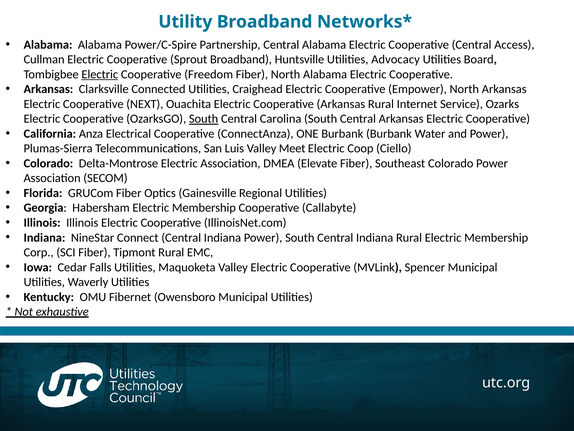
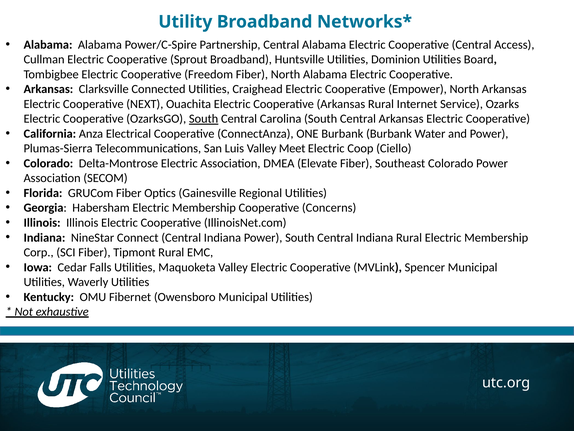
Advocacy: Advocacy -> Dominion (396, 59)
Electric underline: present -> none (100, 74)
Callabyte: Callabyte -> Concerns (329, 208)
